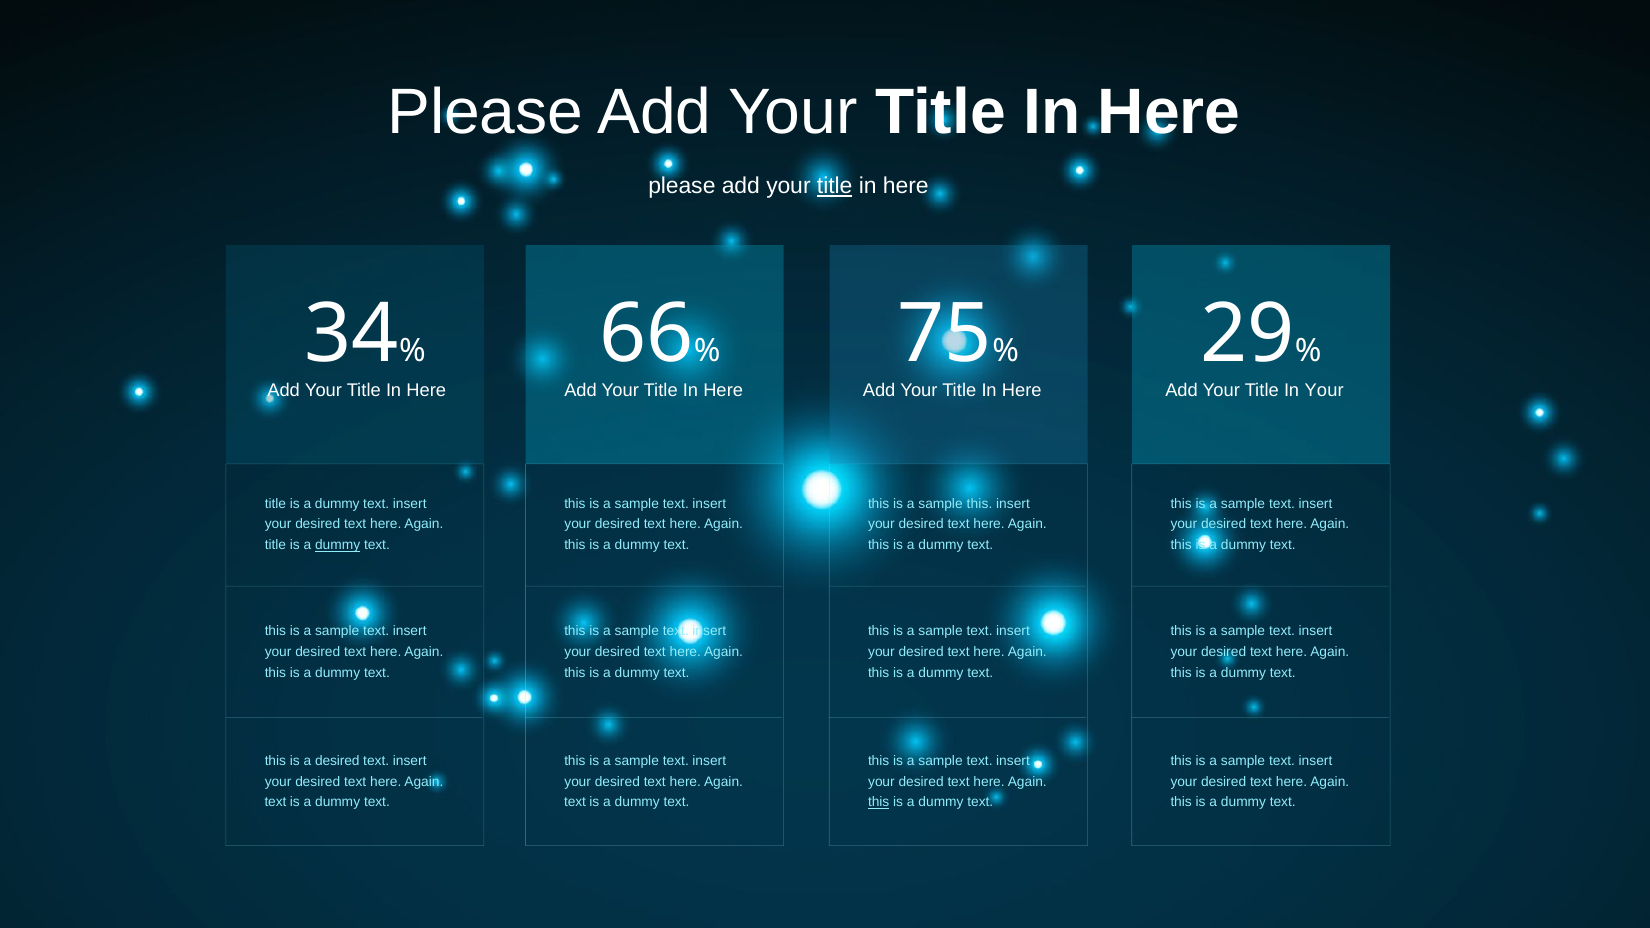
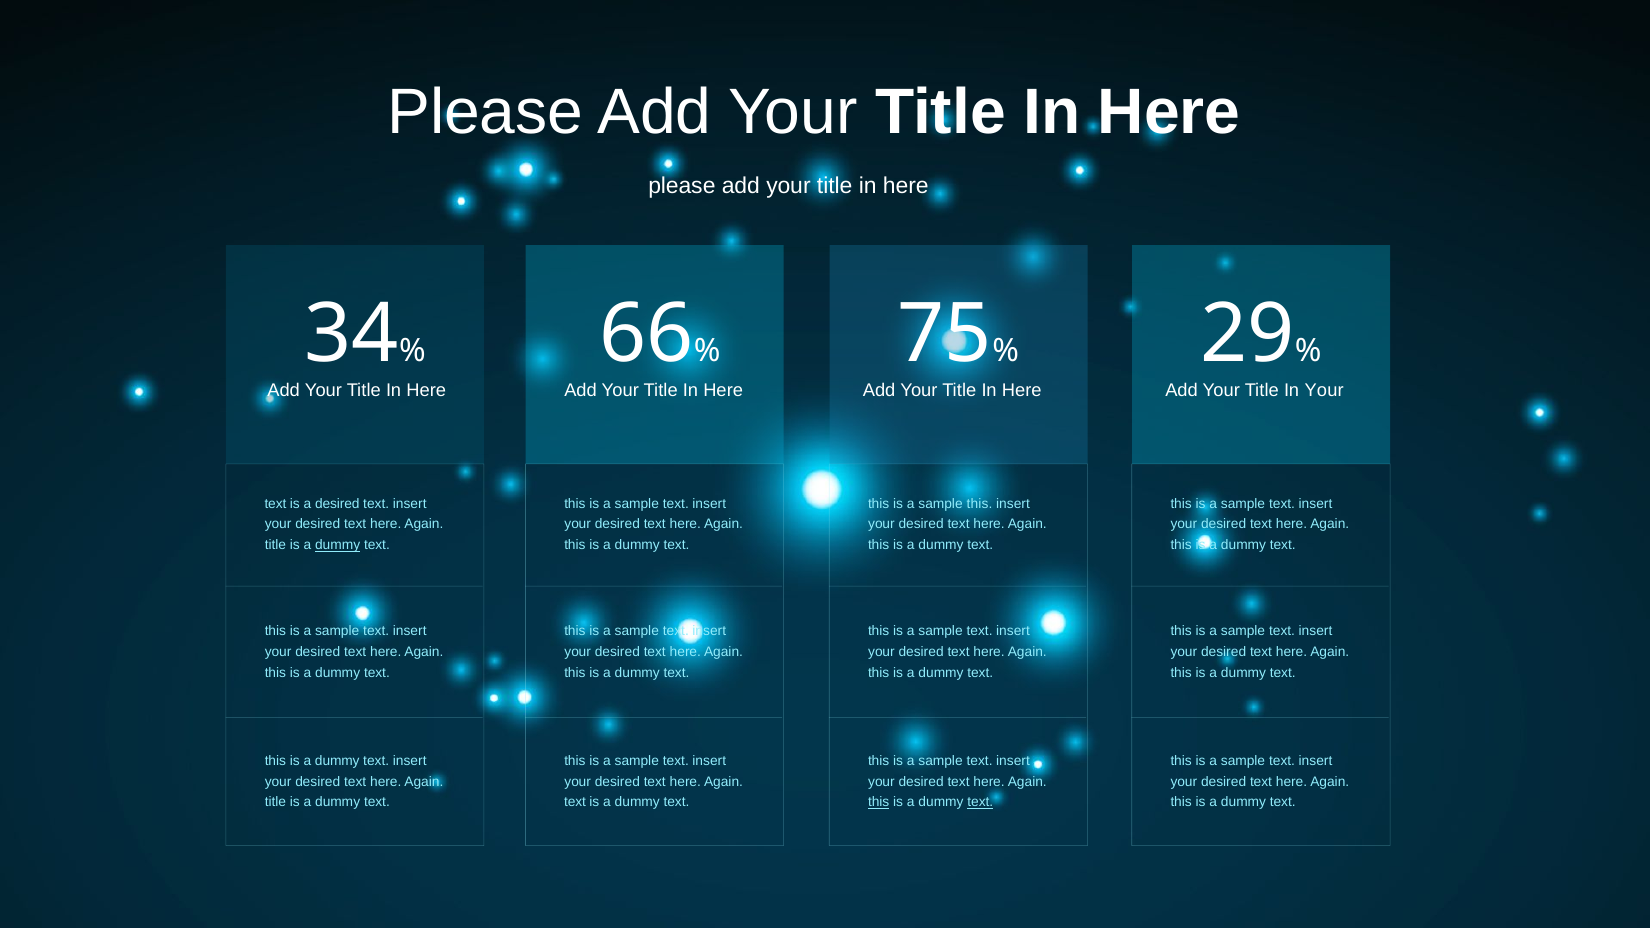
title underline: present -> none (835, 186)
title: title -> text (275, 504)
dummy: dummy -> desired (337, 504)
desired: desired -> dummy (337, 761)
text: text -> title (275, 802)
text underline: none -> present (980, 802)
